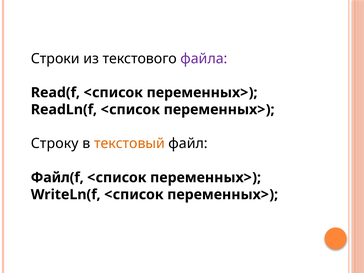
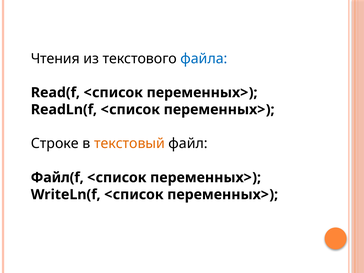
Строки: Строки -> Чтения (55, 59)
файла colour: purple -> blue (204, 59)
Строку: Строку -> Строке (55, 144)
